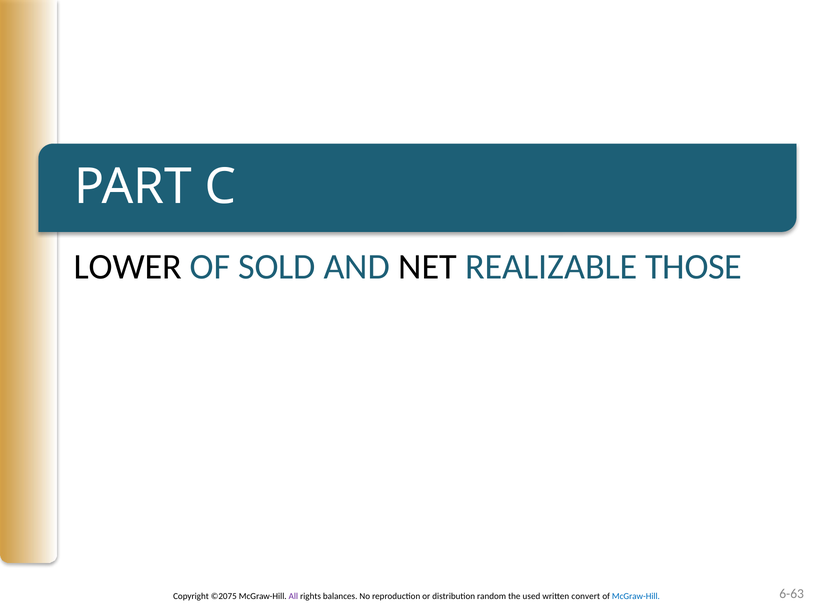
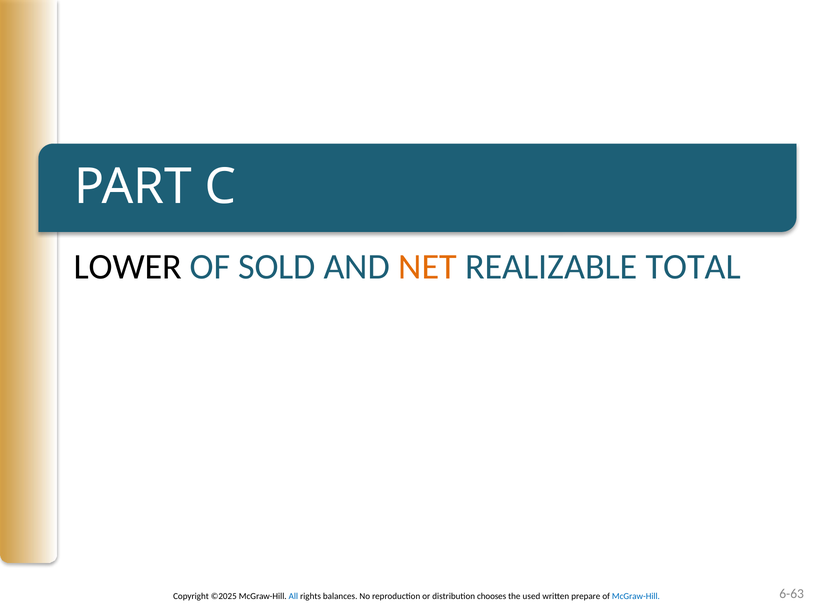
NET colour: black -> orange (428, 266)
THOSE: THOSE -> TOTAL (693, 266)
©2075: ©2075 -> ©2025 (224, 596)
All colour: purple -> blue (293, 596)
random: random -> chooses (492, 596)
convert: convert -> prepare (586, 596)
